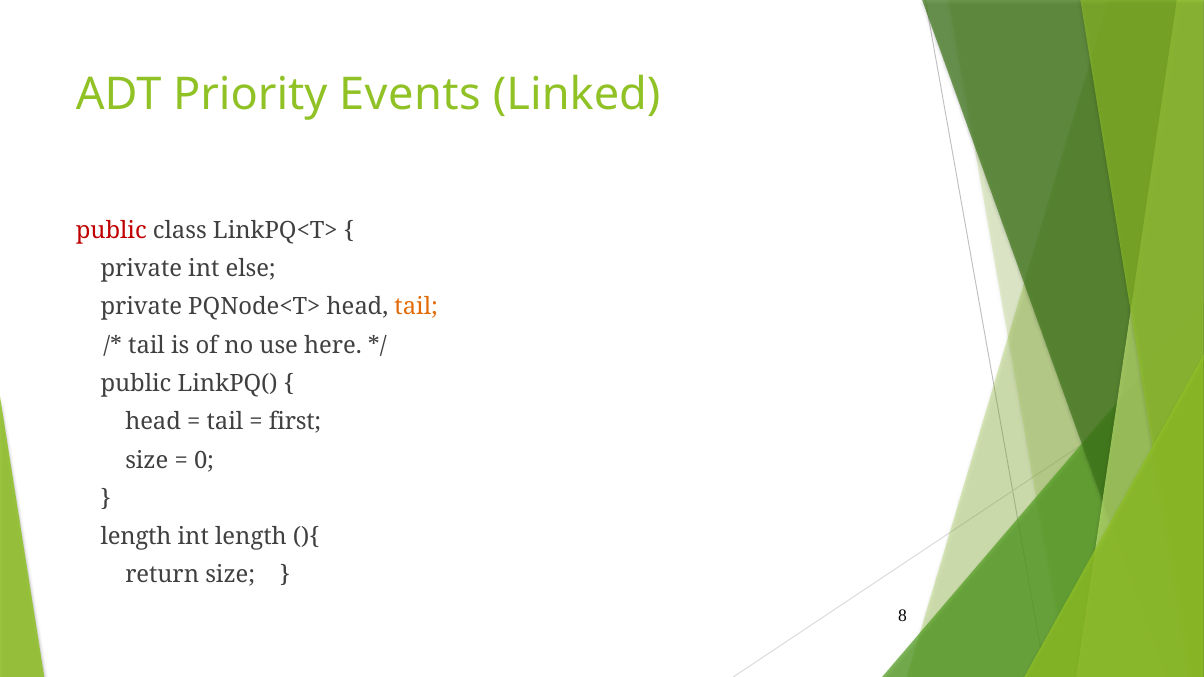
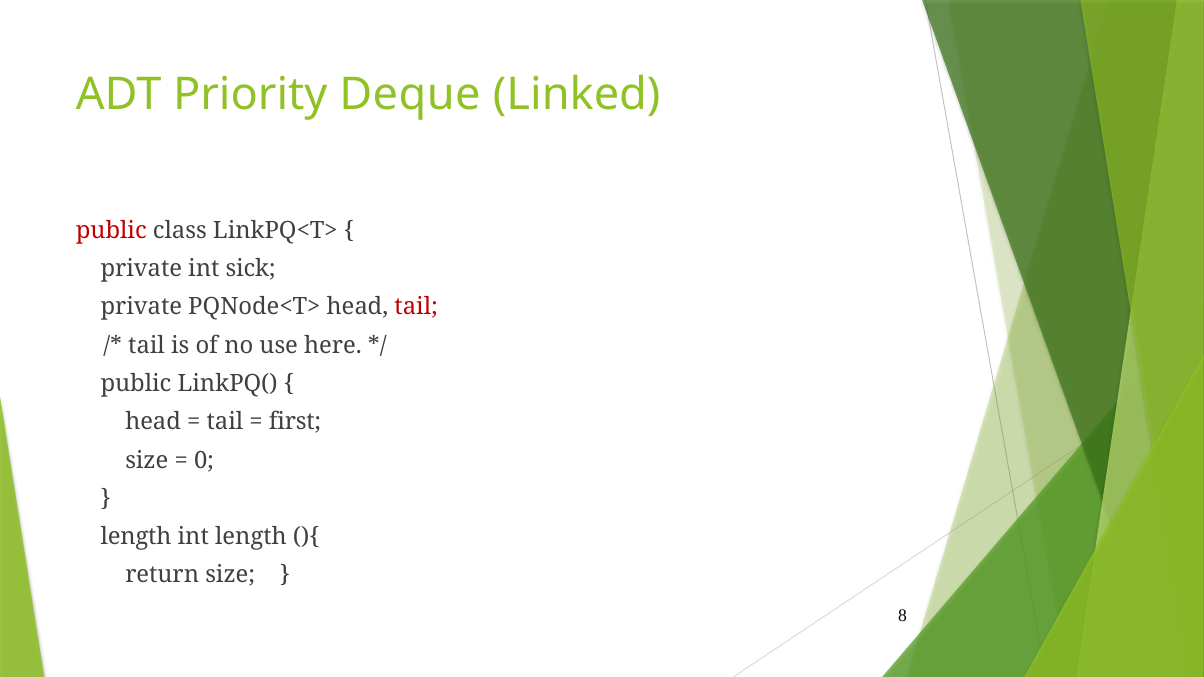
Events: Events -> Deque (410, 95)
else: else -> sick (251, 269)
tail colour: orange -> red (416, 307)
